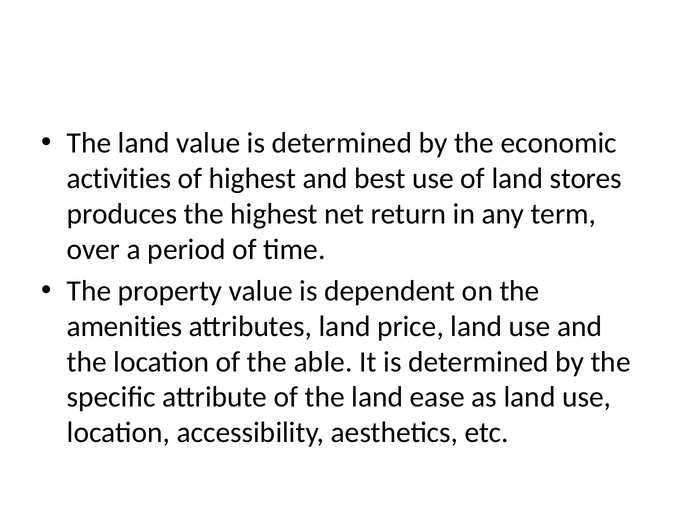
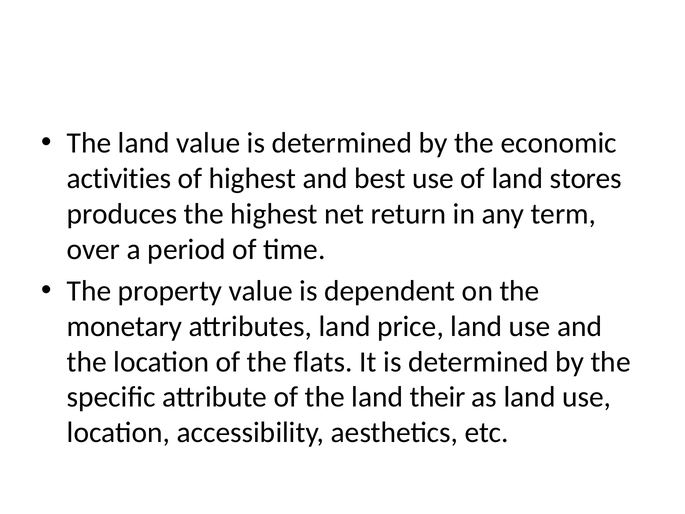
amenities: amenities -> monetary (124, 326)
able: able -> flats (323, 362)
ease: ease -> their (437, 397)
